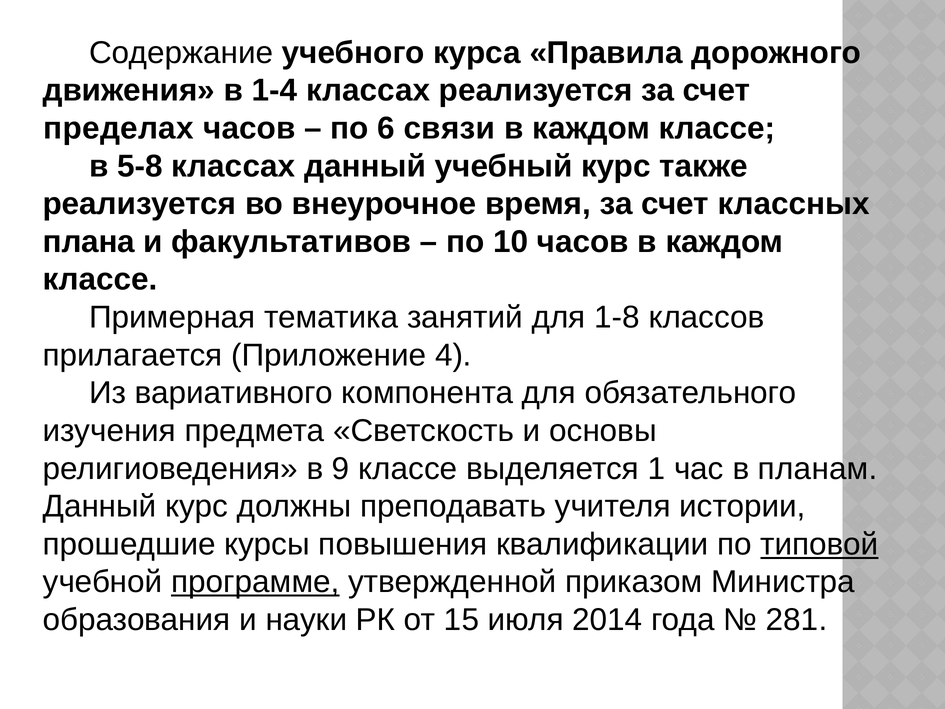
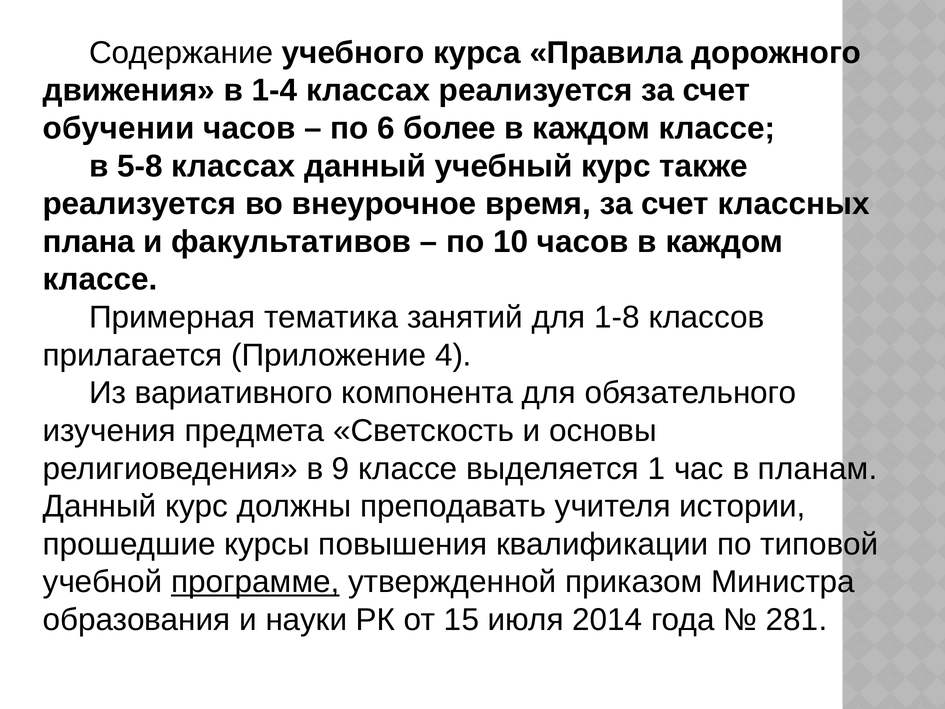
пределах: пределах -> обучении (119, 128)
связи: связи -> более (450, 128)
типовой underline: present -> none (819, 544)
